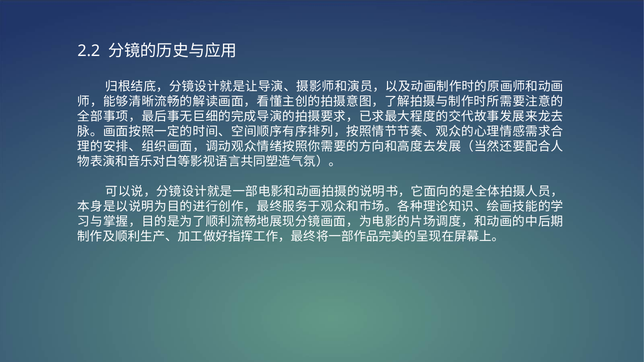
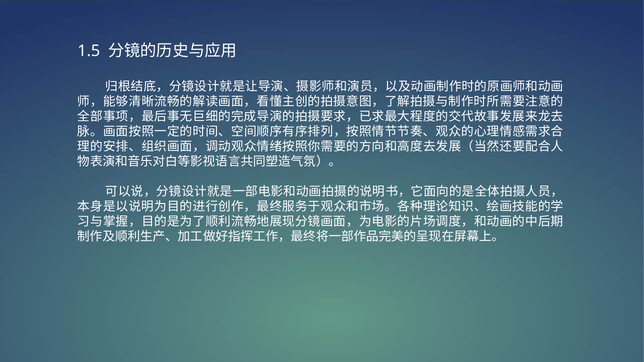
2.2: 2.2 -> 1.5 (89, 51)
